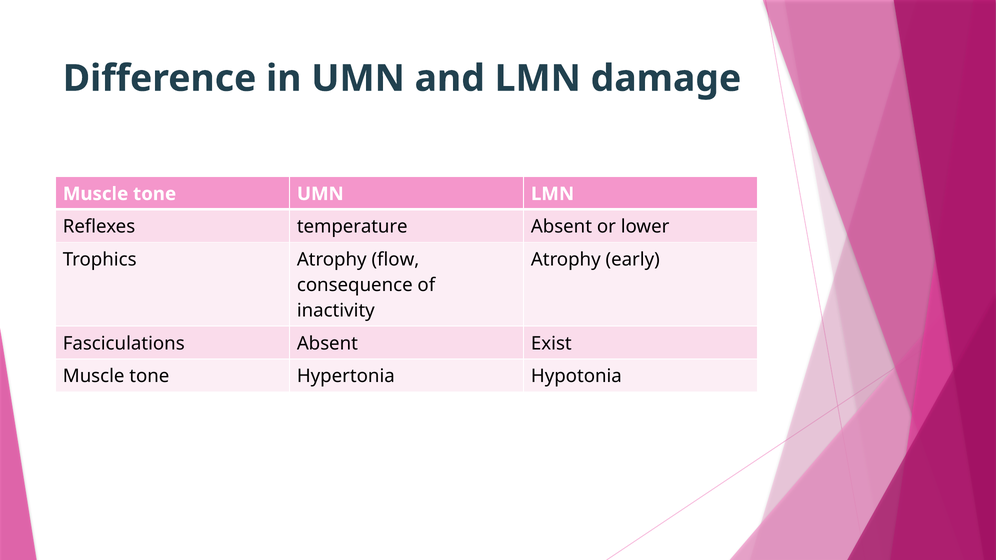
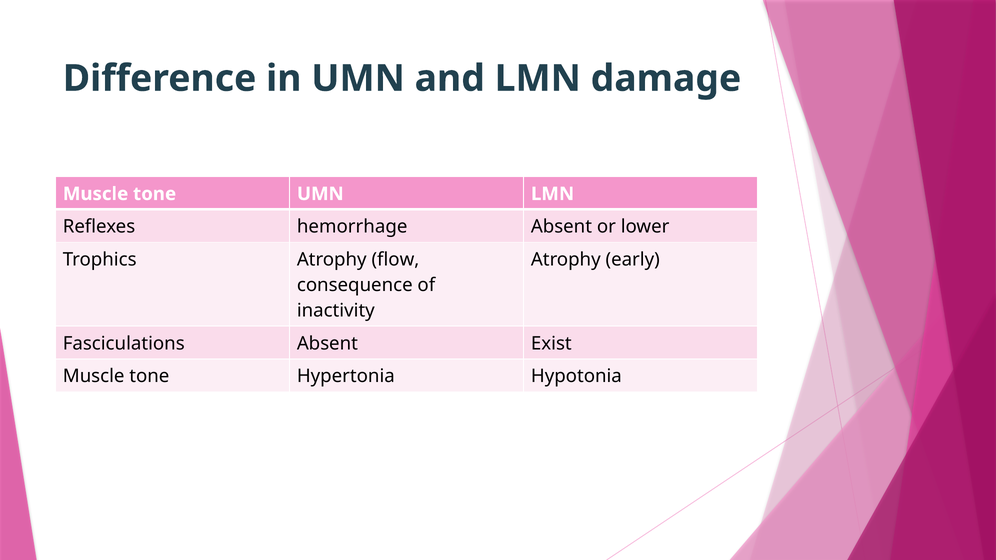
temperature: temperature -> hemorrhage (352, 227)
